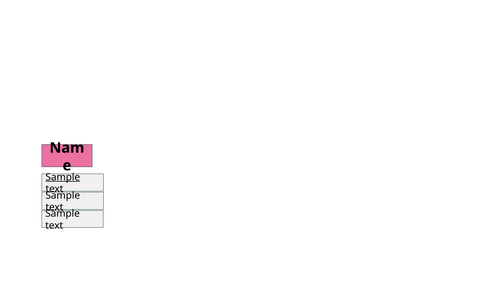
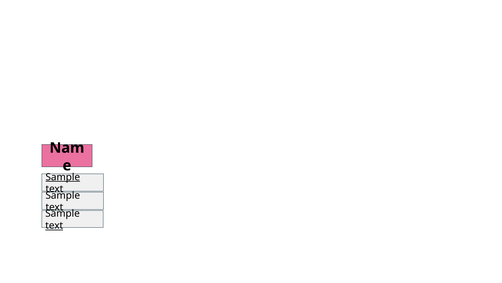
text underline: none -> present (54, 225)
